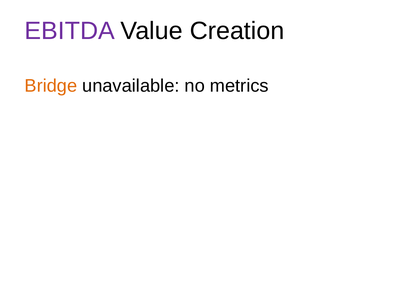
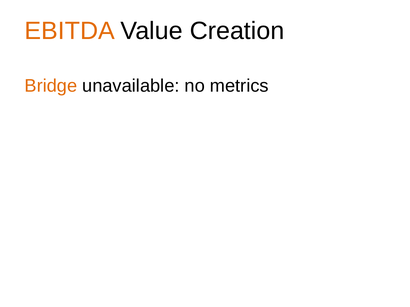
EBITDA colour: purple -> orange (70, 31)
